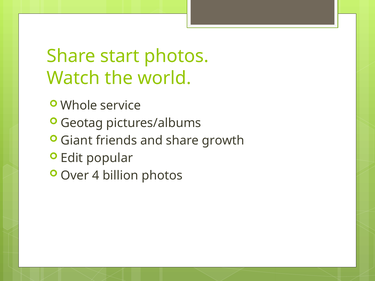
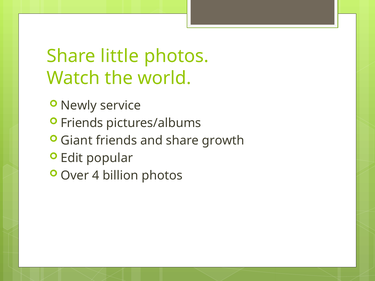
start: start -> little (120, 56)
Whole: Whole -> Newly (79, 106)
Geotag: Geotag -> Friends (82, 123)
